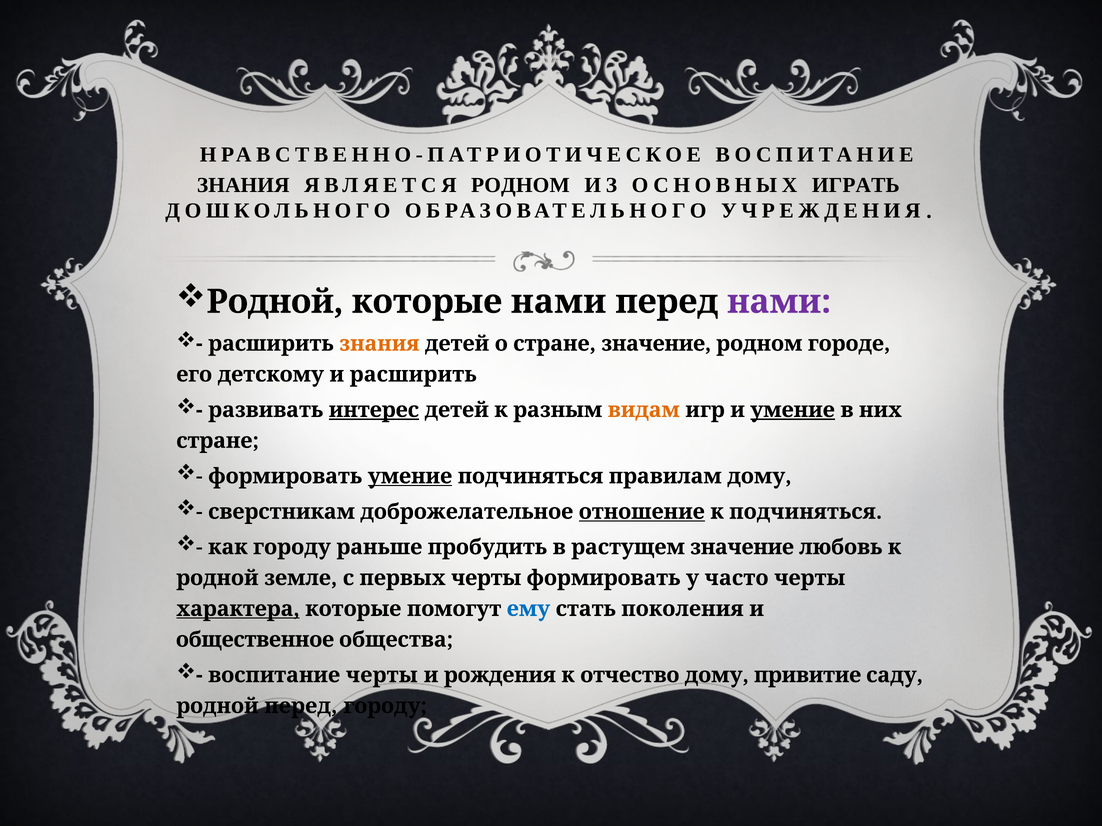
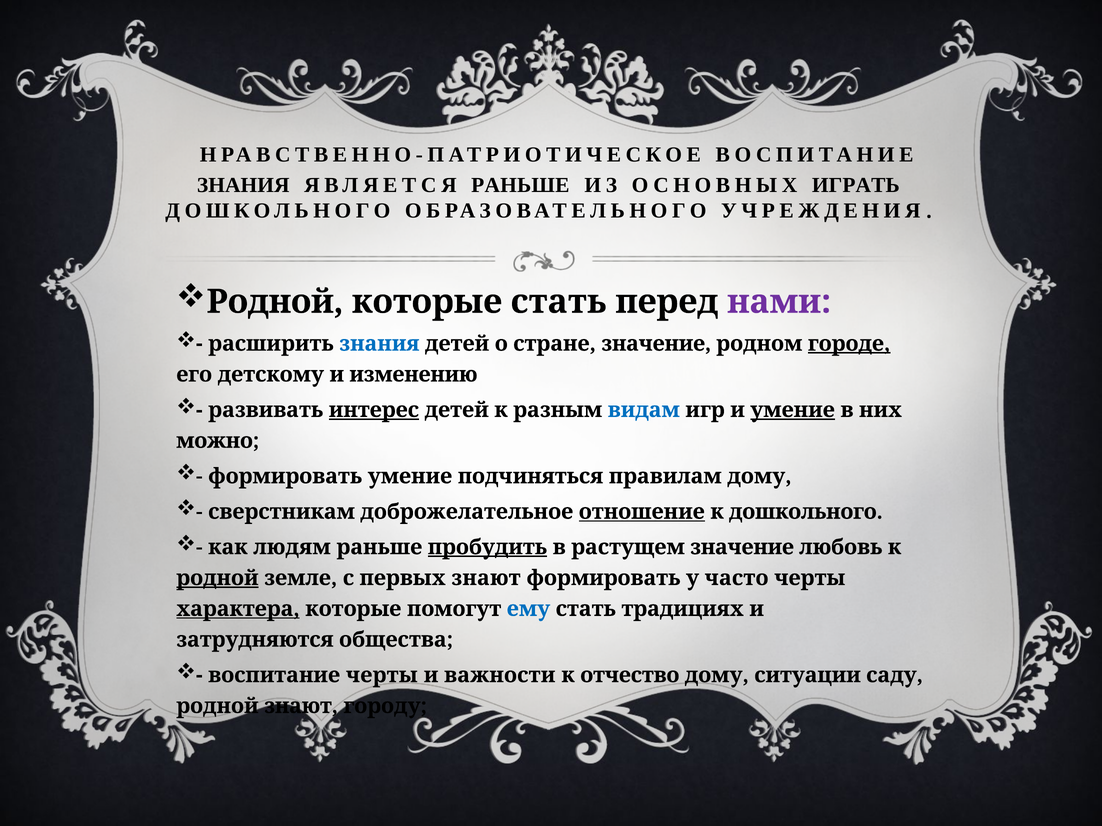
ЯВЛЯЕТСЯ РОДНОМ: РОДНОМ -> РАНЬШЕ (520, 185)
которые нами: нами -> стать (559, 302)
знания colour: orange -> blue (379, 344)
городе underline: none -> present (849, 344)
и расширить: расширить -> изменению (413, 375)
видам colour: orange -> blue (644, 410)
стране: стране -> можно (218, 441)
умение underline: present -> none (410, 477)
к подчиняться: подчиняться -> дошкольного (806, 512)
как городу: городу -> людям (292, 547)
пробудить underline: none -> present (487, 547)
родной underline: none -> present (217, 578)
первых черты: черты -> знают (486, 578)
поколения: поколения -> традициях (683, 609)
общественное: общественное -> затрудняются (255, 640)
рождения: рождения -> важности (500, 676)
привитие: привитие -> ситуации (808, 676)
родной перед: перед -> знают (301, 706)
